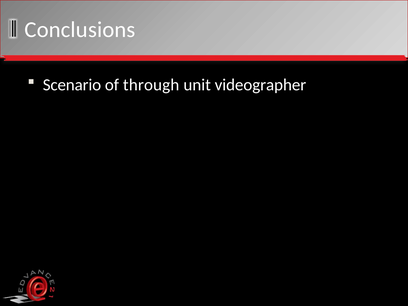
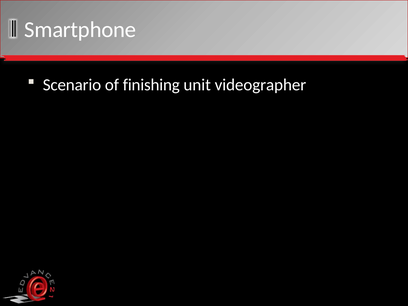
Conclusions: Conclusions -> Smartphone (80, 30)
through: through -> finishing (151, 85)
